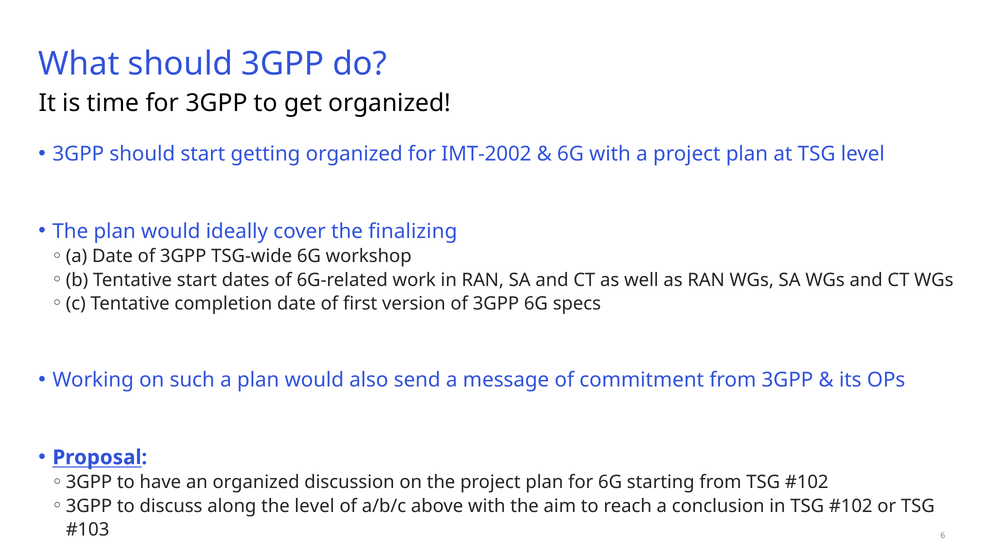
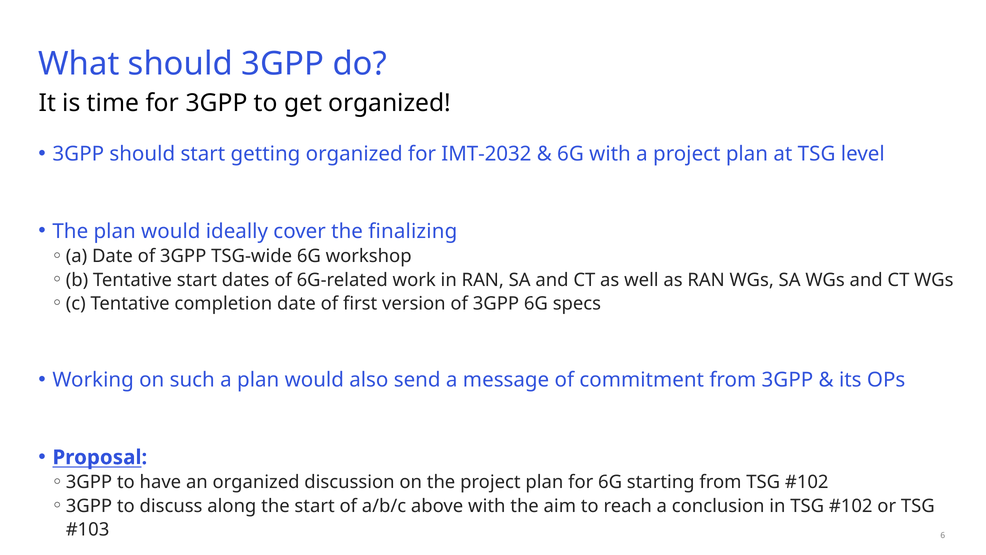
IMT-2002: IMT-2002 -> IMT-2032 (486, 154)
the level: level -> start (315, 506)
